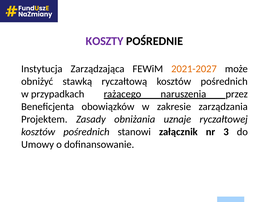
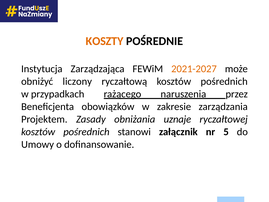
KOSZTY colour: purple -> orange (105, 41)
stawką: stawką -> liczony (77, 81)
3: 3 -> 5 (226, 132)
